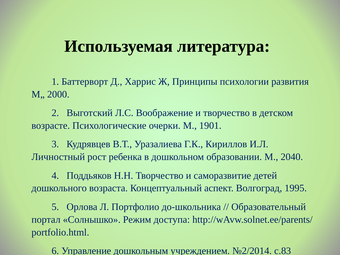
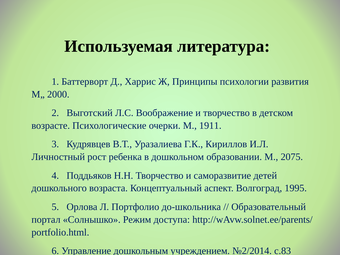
1901: 1901 -> 1911 (210, 126)
2040: 2040 -> 2075 (292, 157)
